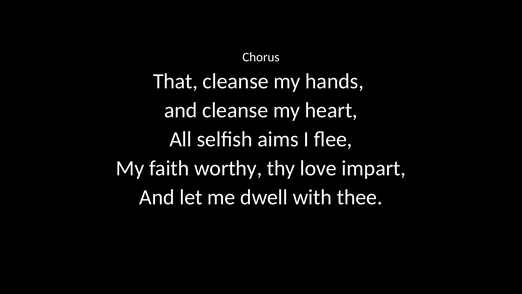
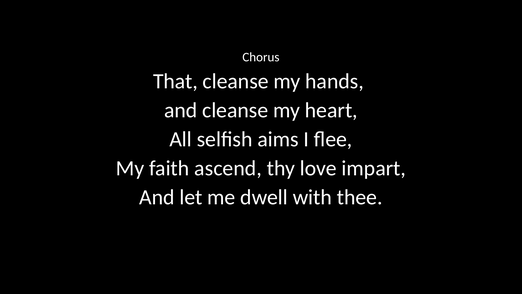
worthy: worthy -> ascend (228, 168)
